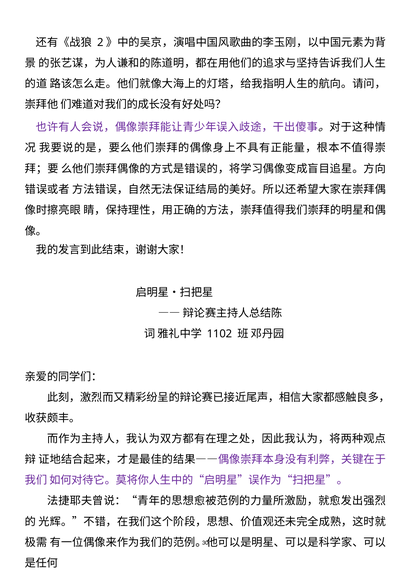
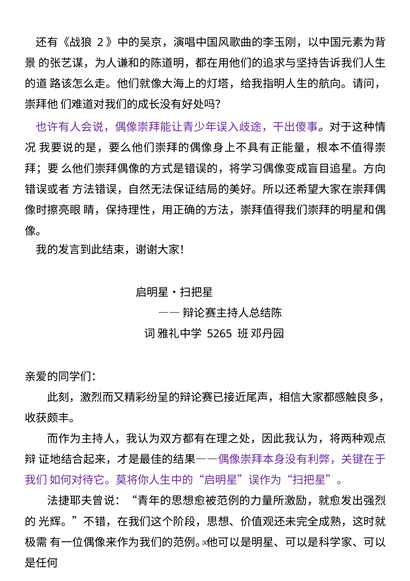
1102: 1102 -> 5265 (219, 334)
